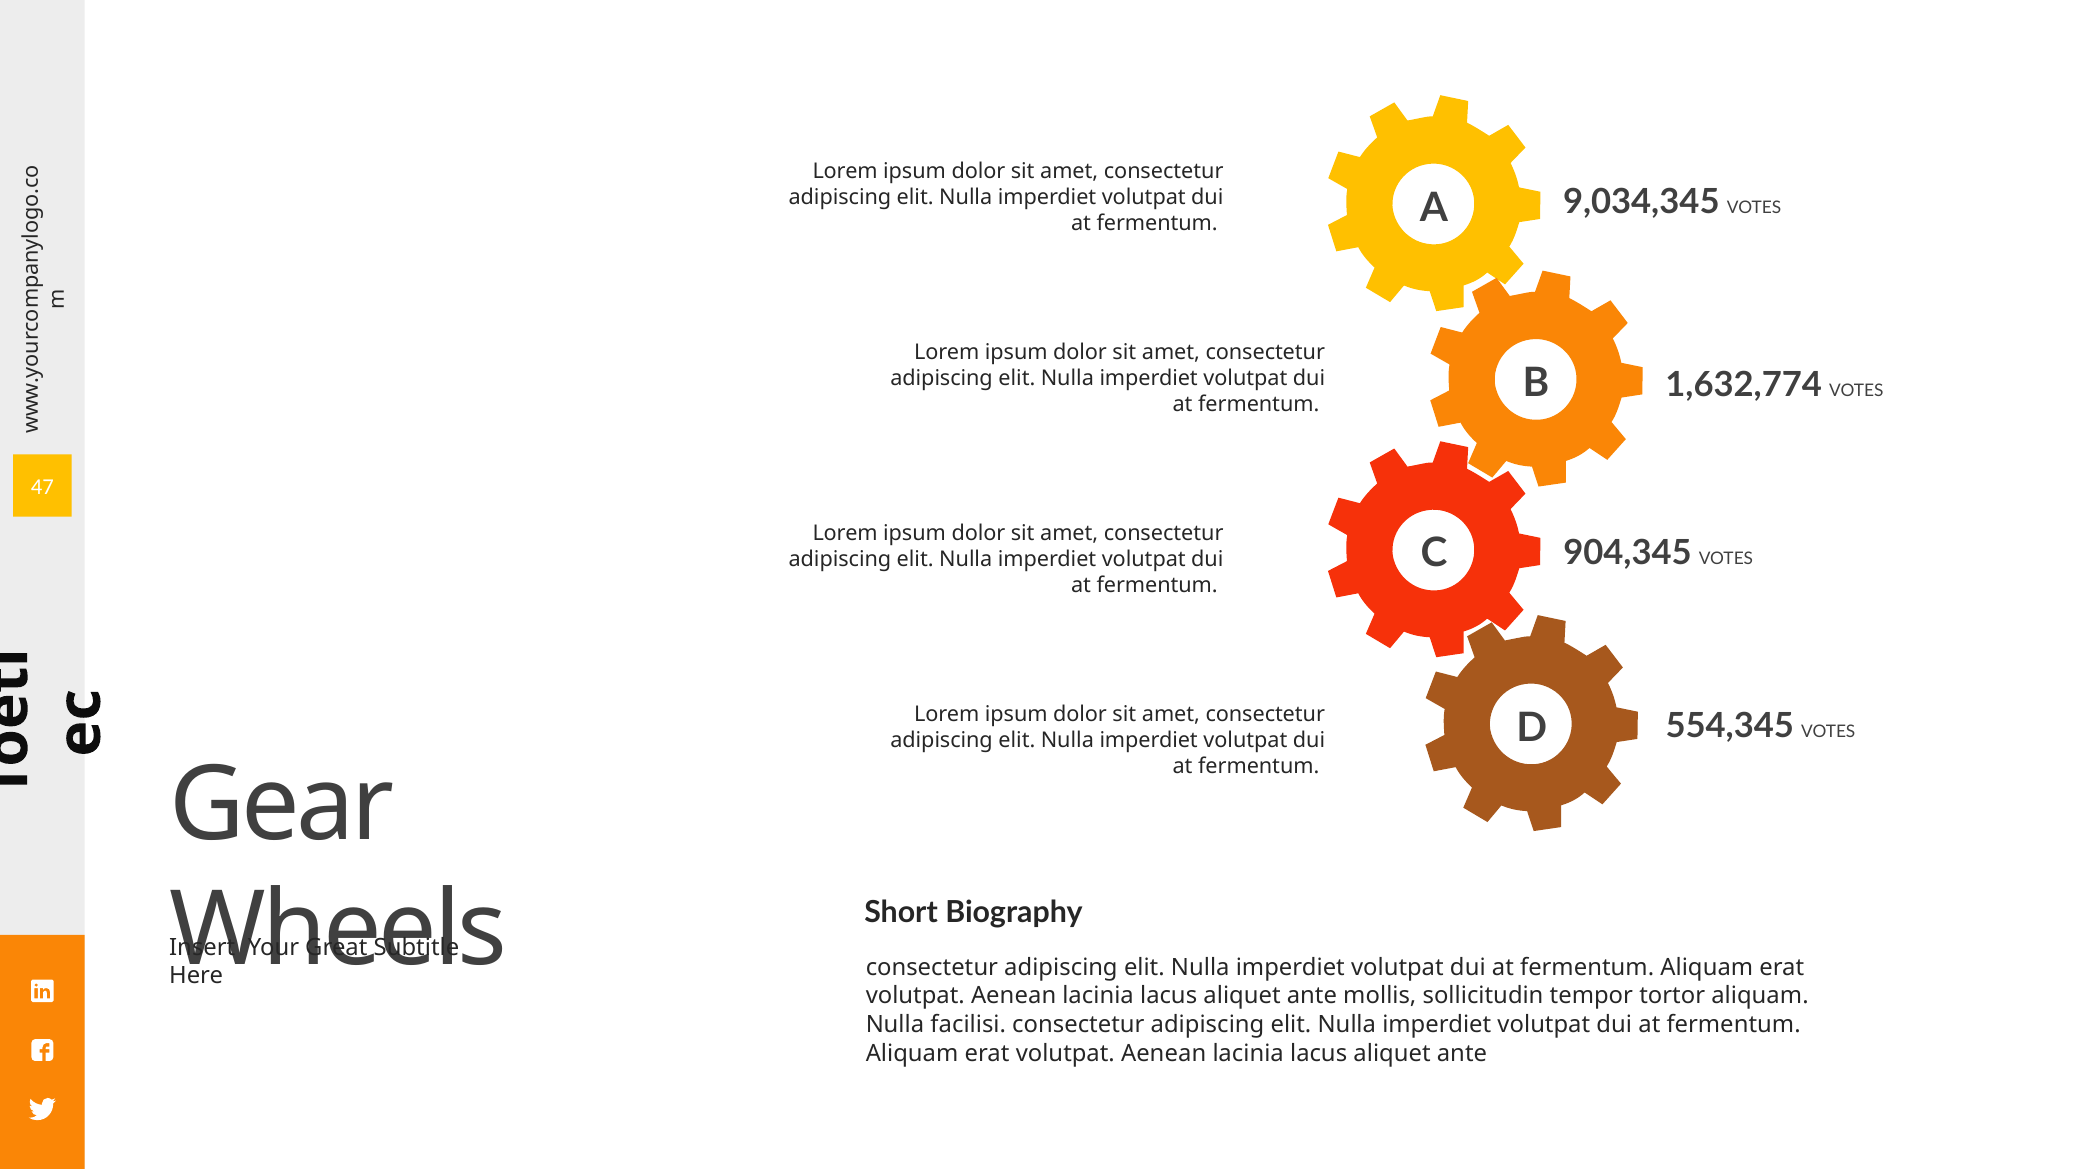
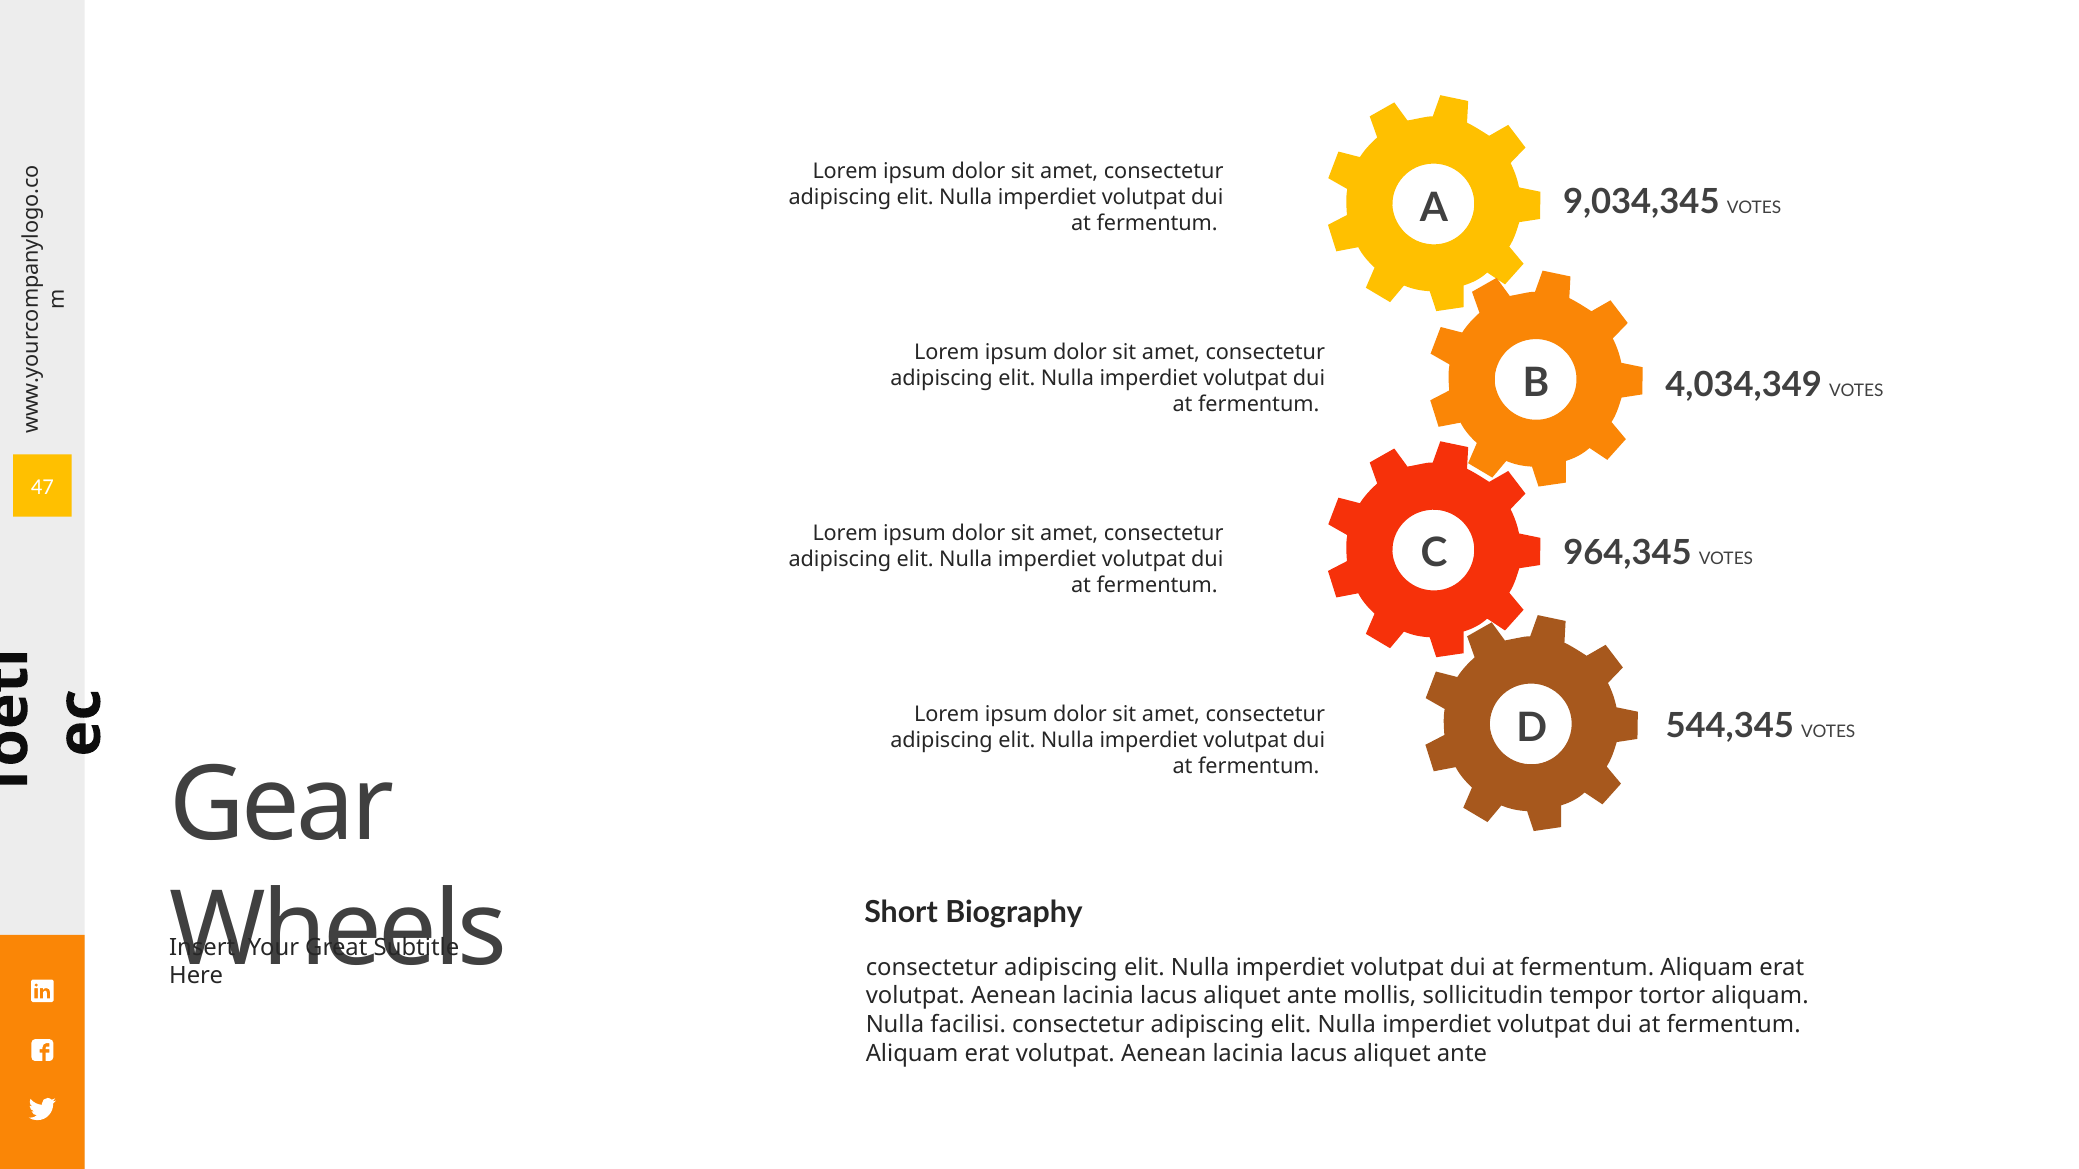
1,632,774: 1,632,774 -> 4,034,349 (1744, 386)
904,345: 904,345 -> 964,345 (1628, 554)
554,345: 554,345 -> 544,345 (1730, 727)
